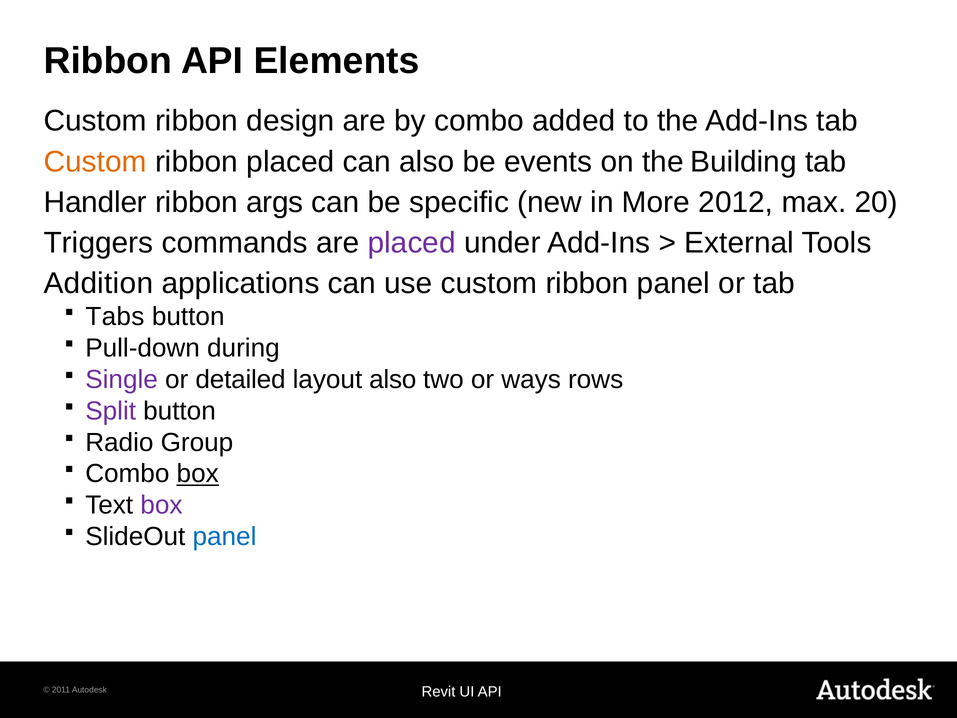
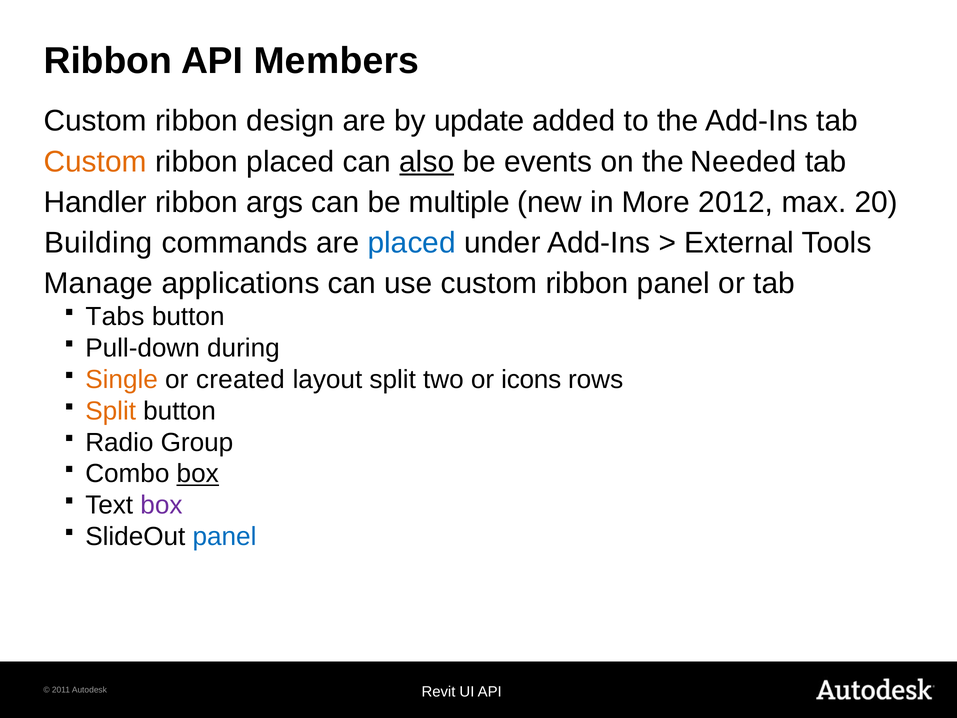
Elements: Elements -> Members (336, 61)
by combo: combo -> update (479, 121)
also underline: none -> present (427, 162)
Building: Building -> Needed (743, 162)
specific: specific -> multiple (459, 202)
Triggers: Triggers -> Building (98, 243)
placed colour: purple -> blue (412, 243)
Addition: Addition -> Manage (98, 283)
Single colour: purple -> orange (122, 379)
detailed: detailed -> created (240, 379)
layout also: also -> split (393, 379)
ways: ways -> icons (531, 379)
Split colour: purple -> orange (111, 411)
